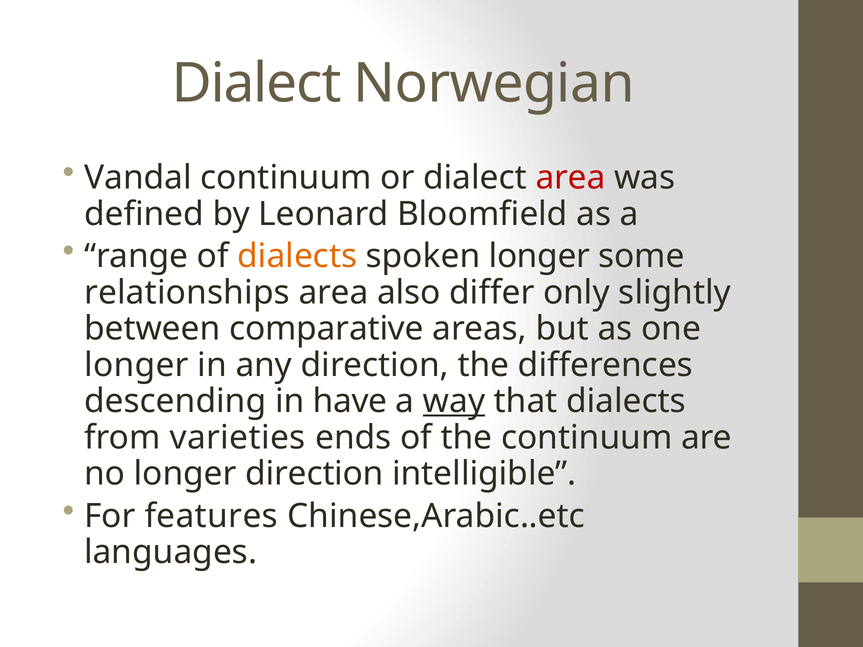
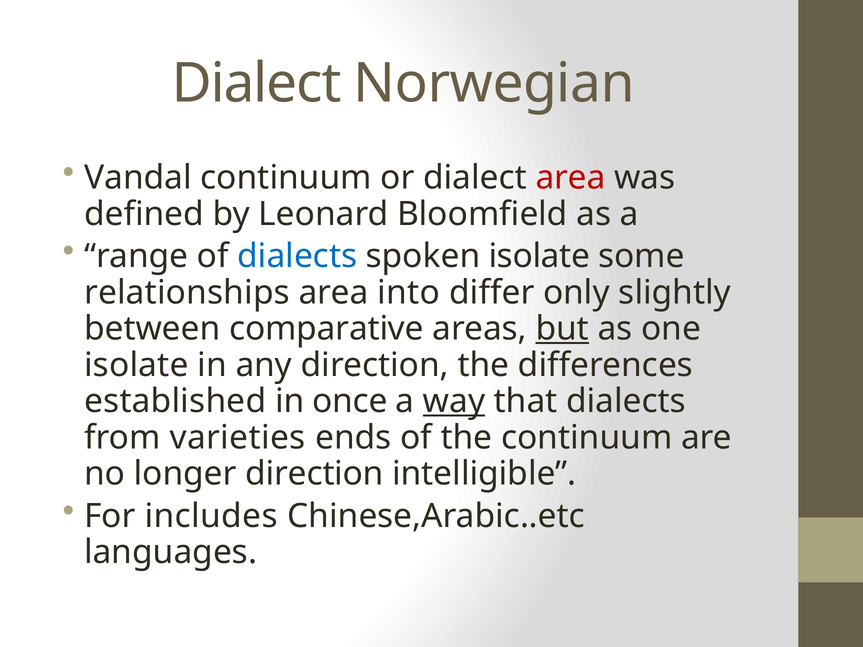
dialects colour: orange -> blue (297, 256)
spoken longer: longer -> isolate (539, 256)
also: also -> into (409, 293)
but underline: none -> present (562, 329)
longer: longer -> isolate (136, 365)
descending: descending -> established (175, 401)
have: have -> once (350, 401)
features: features -> includes (211, 516)
